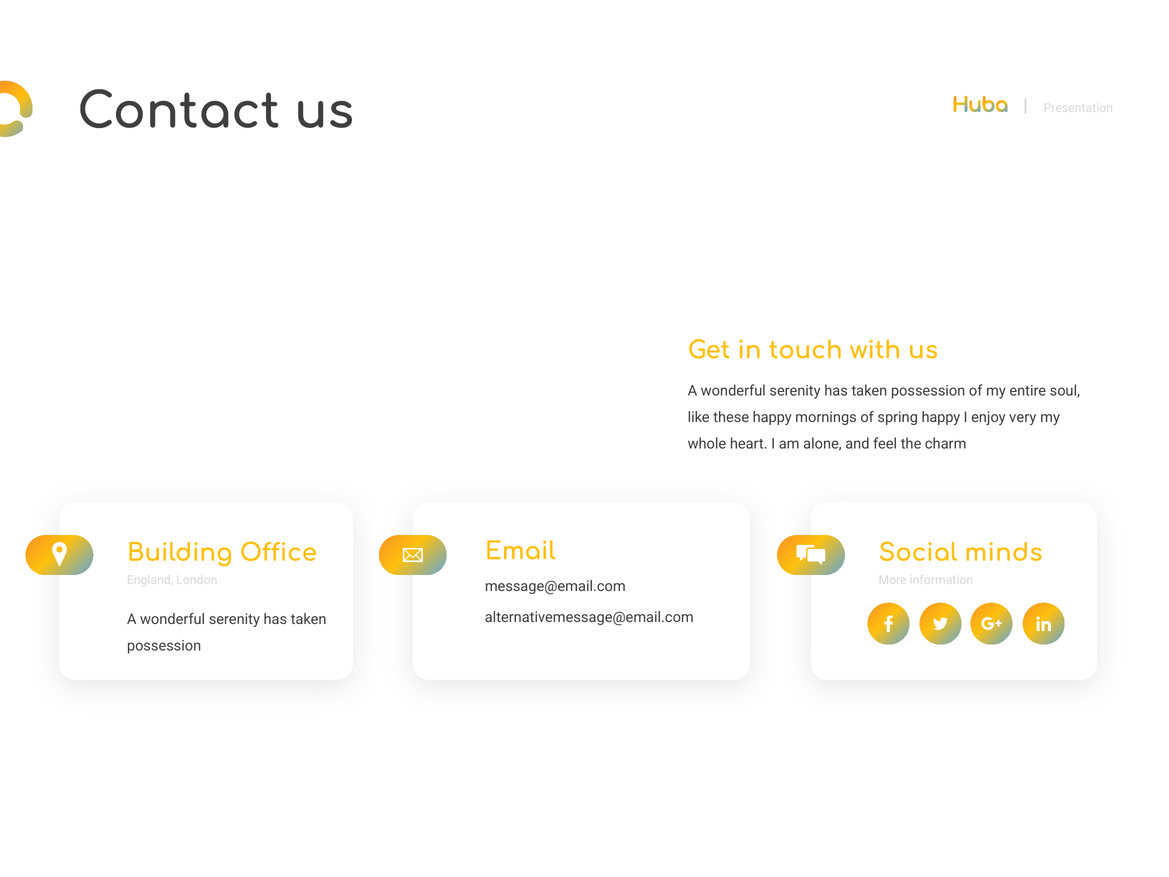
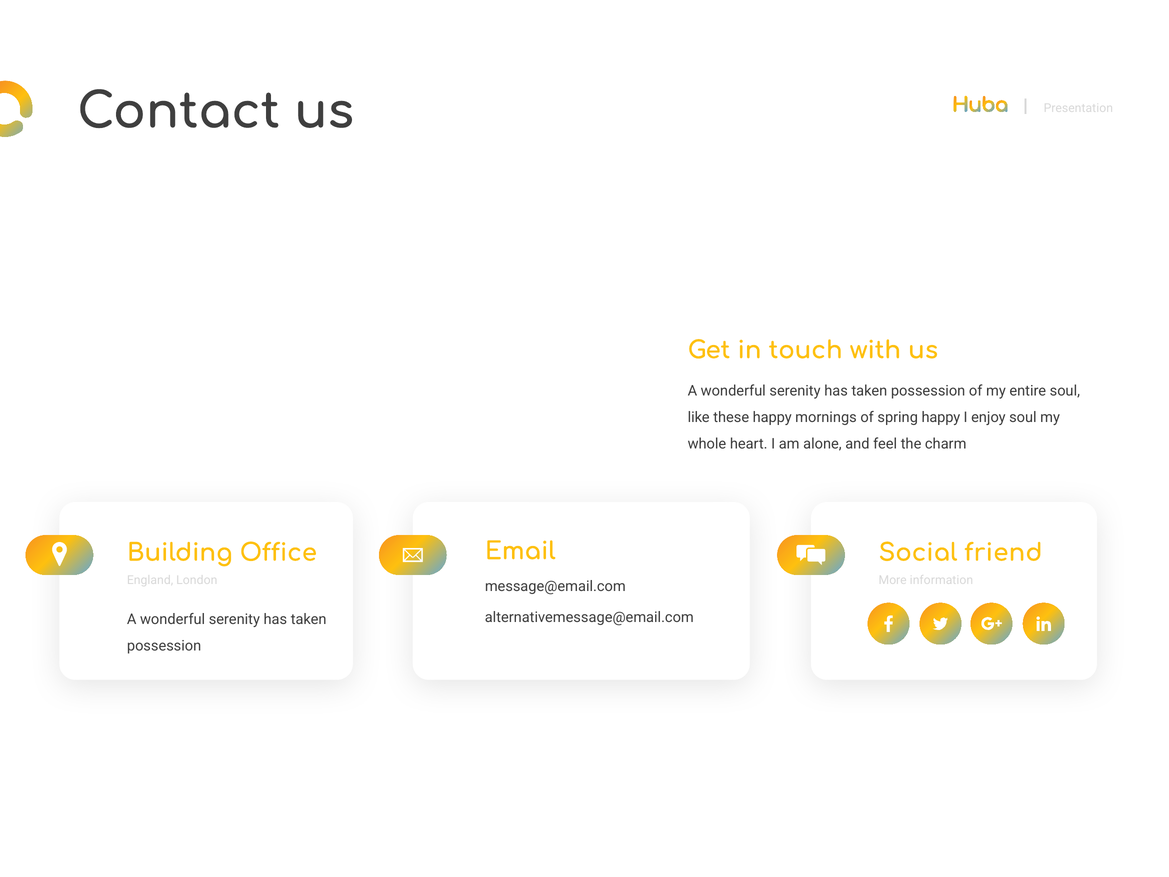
enjoy very: very -> soul (1023, 417)
minds: minds -> friend (1003, 553)
